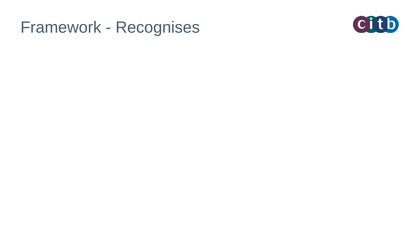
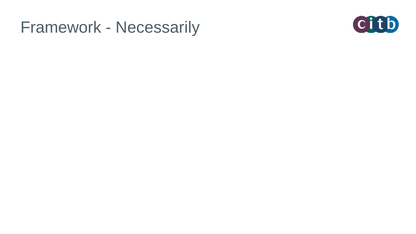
Recognises: Recognises -> Necessarily (158, 27)
